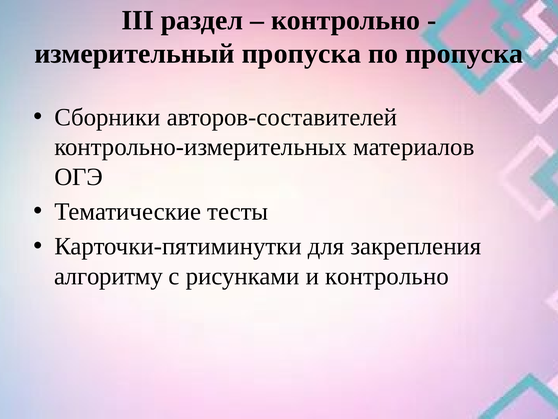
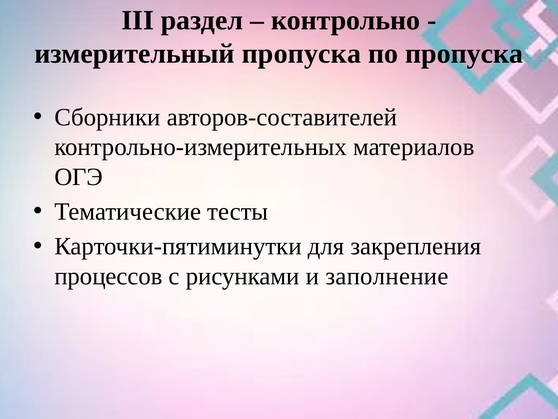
алгоритму: алгоритму -> процессов (108, 276)
и контрольно: контрольно -> заполнение (387, 276)
